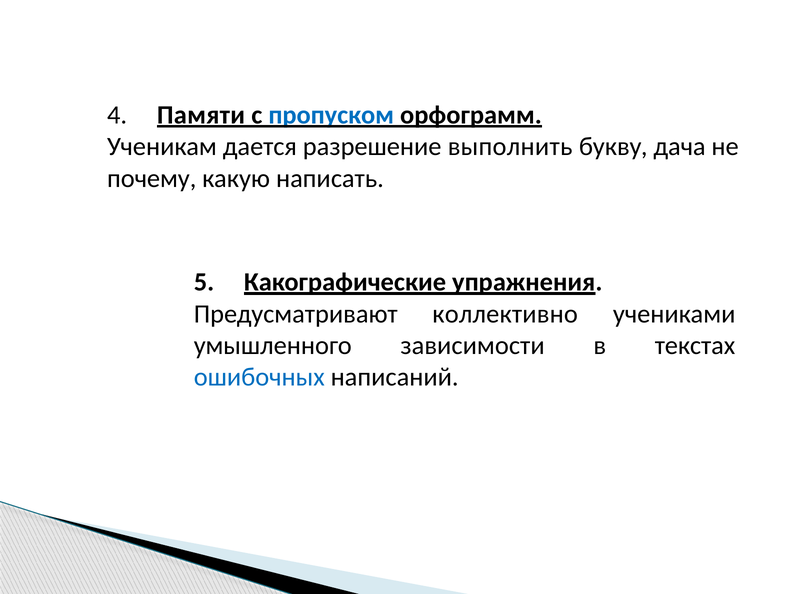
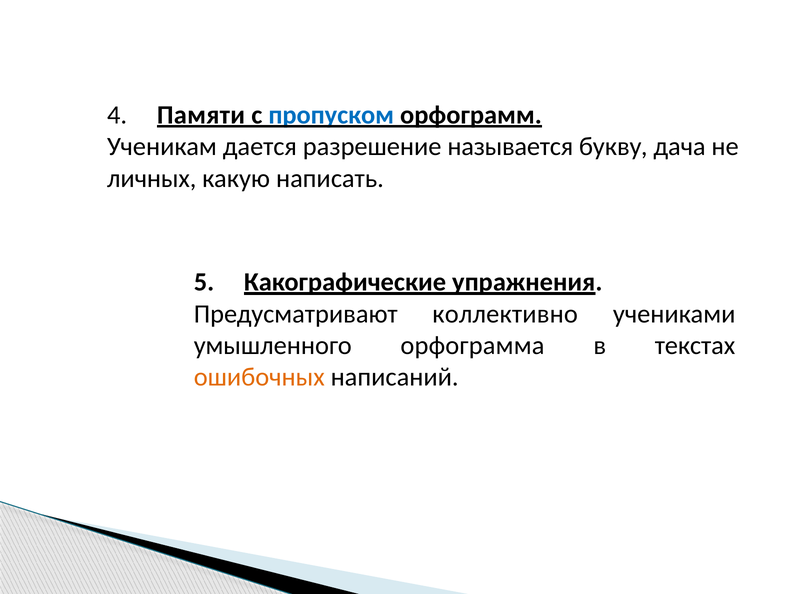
выполнить: выполнить -> называется (510, 147)
почему: почему -> личных (152, 179)
зависимости: зависимости -> орфограмма (473, 346)
ошибочных colour: blue -> orange (259, 378)
